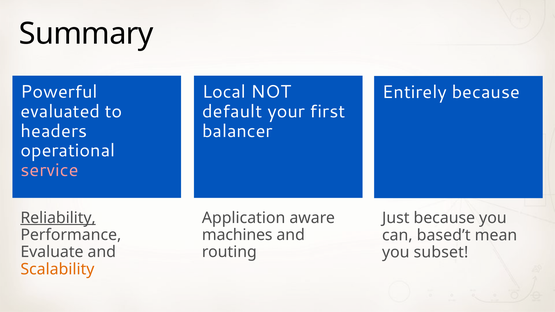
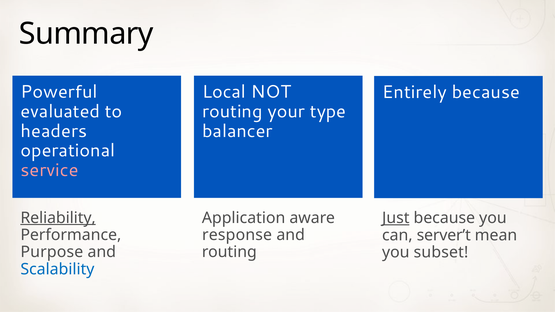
default: default -> routing (232, 112)
first: first -> type (328, 112)
Just underline: none -> present (396, 218)
machines: machines -> response (237, 235)
based’t: based’t -> server’t (444, 235)
Evaluate: Evaluate -> Purpose (52, 252)
Scalability colour: orange -> blue (57, 269)
